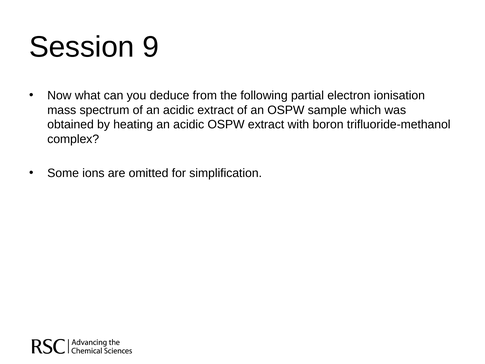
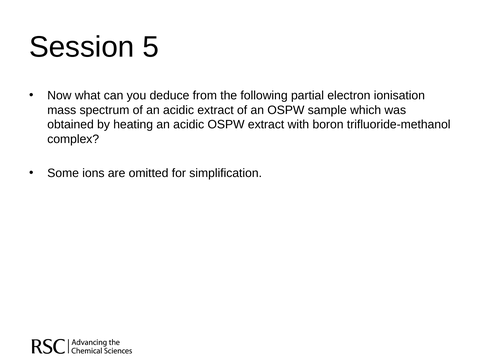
9: 9 -> 5 (151, 47)
